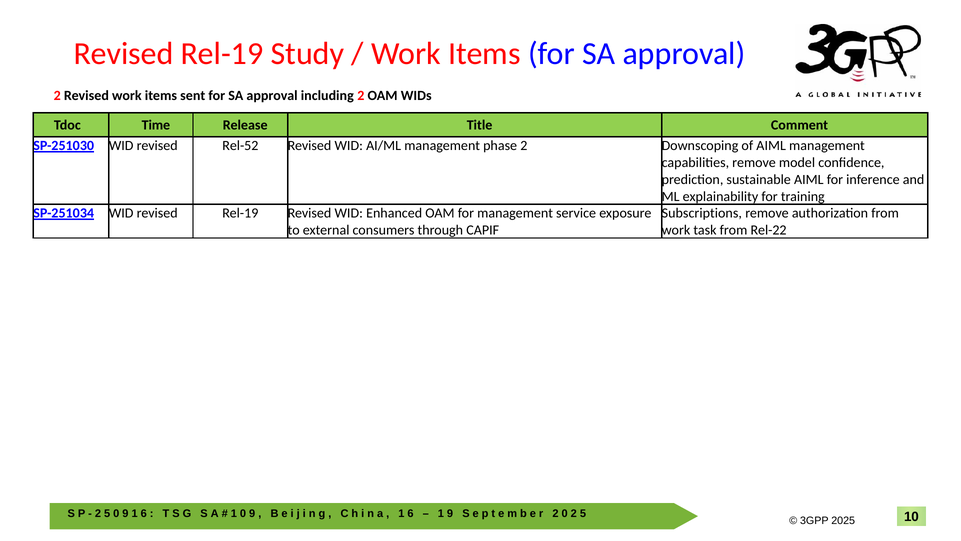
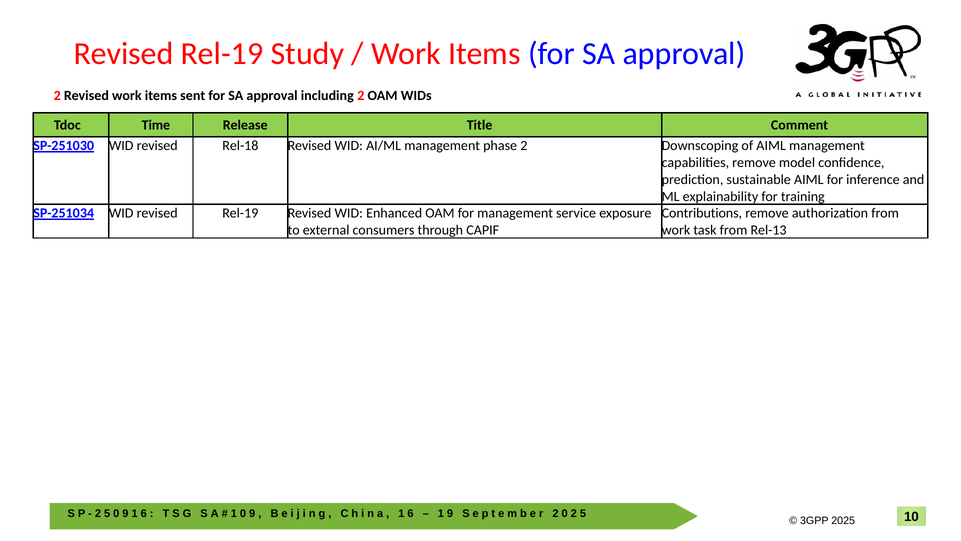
Rel-52: Rel-52 -> Rel-18 (240, 145)
Subscriptions: Subscriptions -> Contributions (702, 213)
Rel-22: Rel-22 -> Rel-13 (769, 230)
